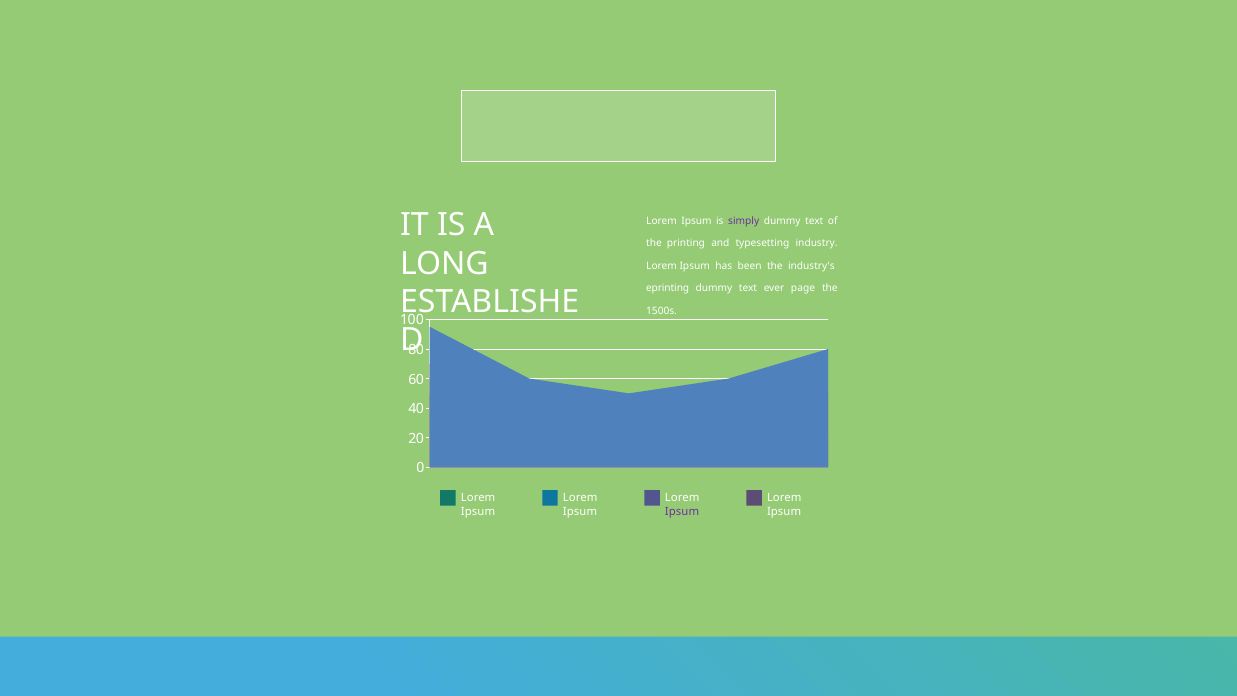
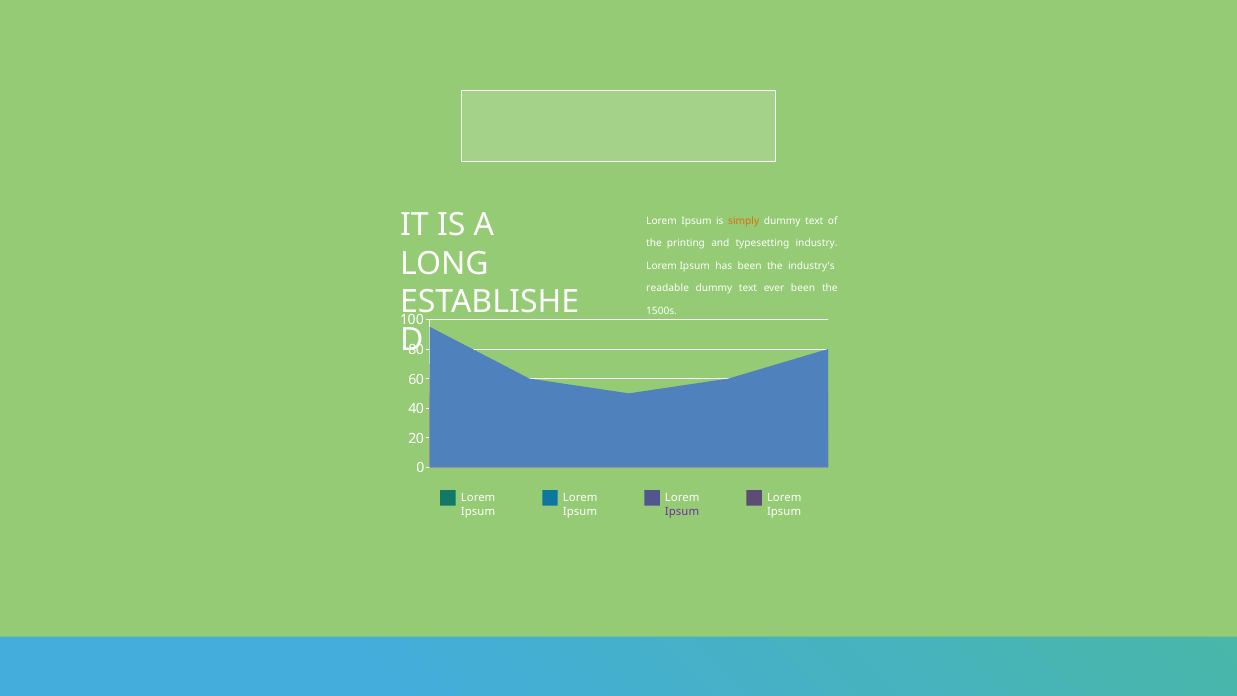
simply colour: purple -> orange (744, 221)
еprinting: еprinting -> readable (668, 288)
ever page: page -> been (803, 288)
